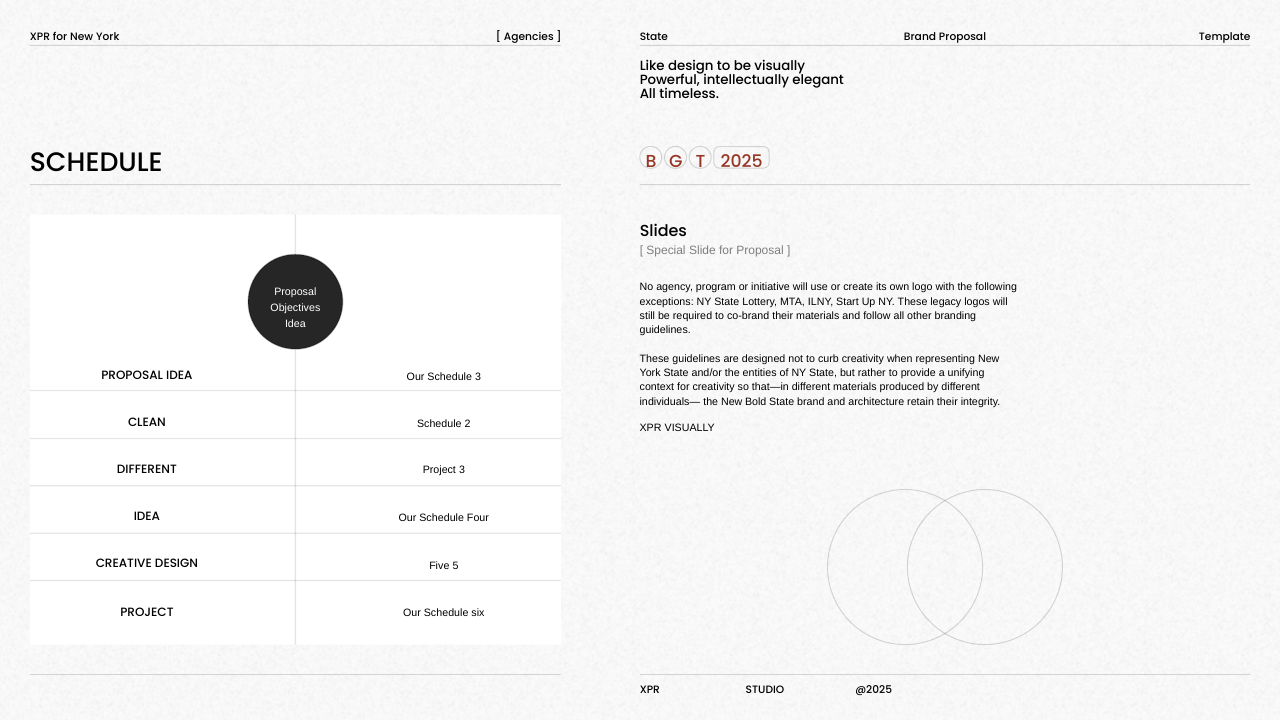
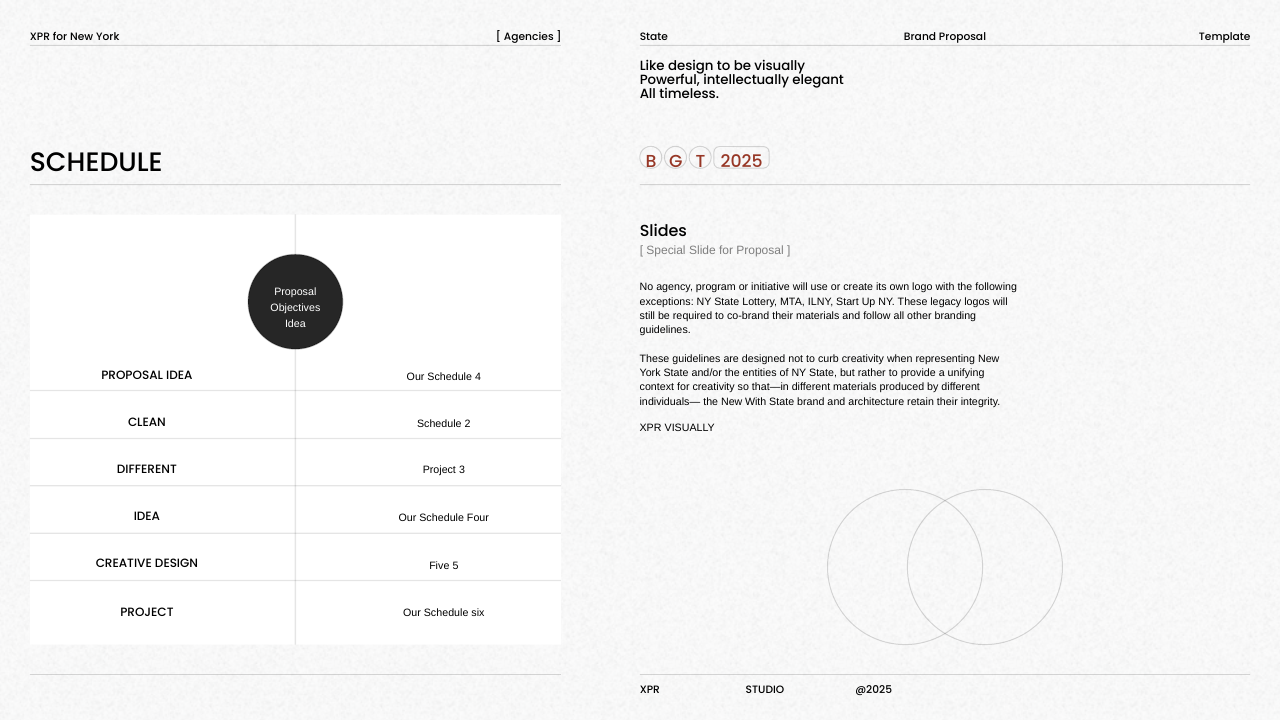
Schedule 3: 3 -> 4 (478, 377)
New Bold: Bold -> With (756, 402)
